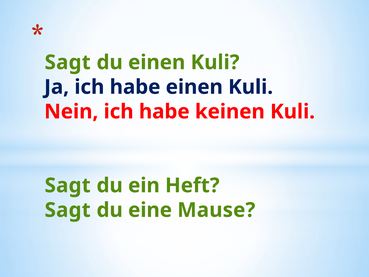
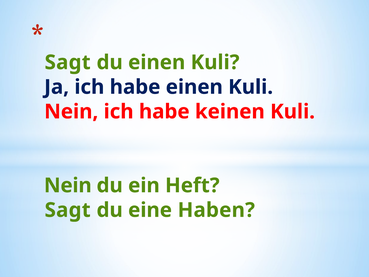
Sagt: Sagt -> Nein (68, 185)
Mause: Mause -> Haben (216, 210)
